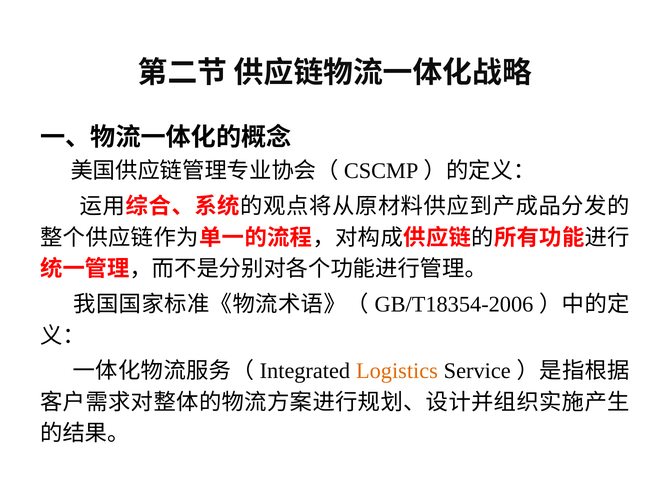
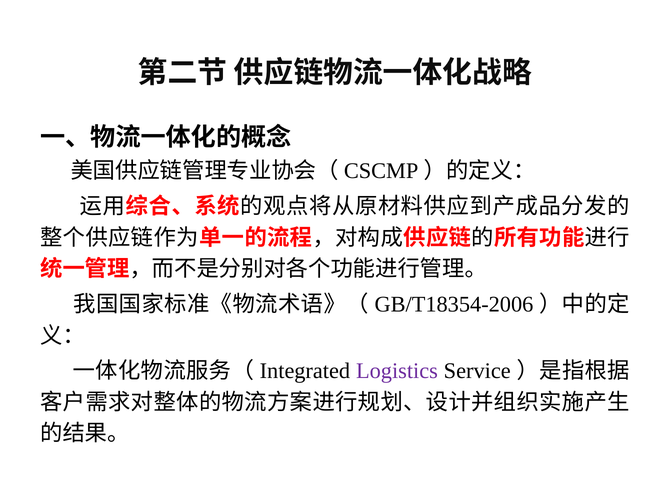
Logistics colour: orange -> purple (397, 371)
